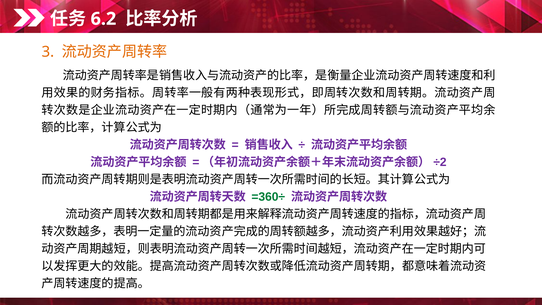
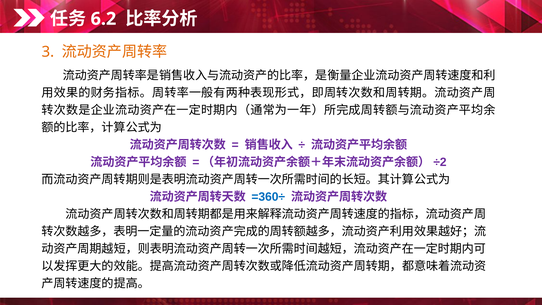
=360÷ colour: green -> blue (268, 197)
